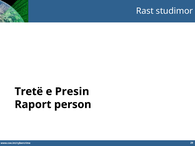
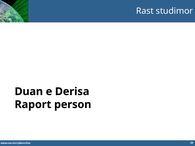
Tretë: Tretë -> Duan (29, 92)
Presin: Presin -> Derisa (72, 92)
